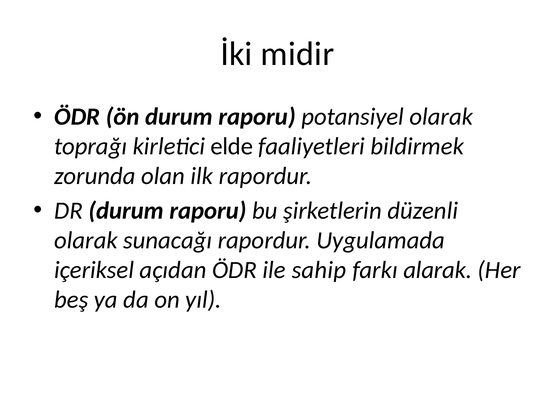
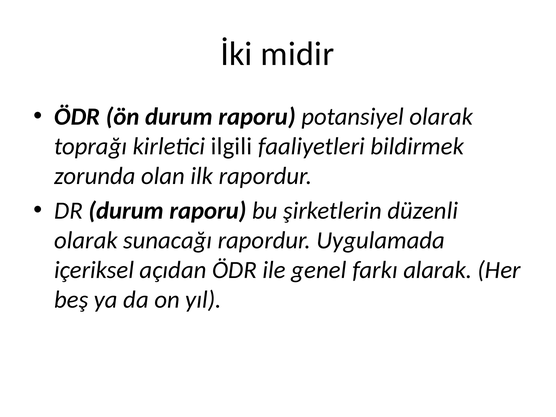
elde: elde -> ilgili (232, 146)
sahip: sahip -> genel (319, 270)
